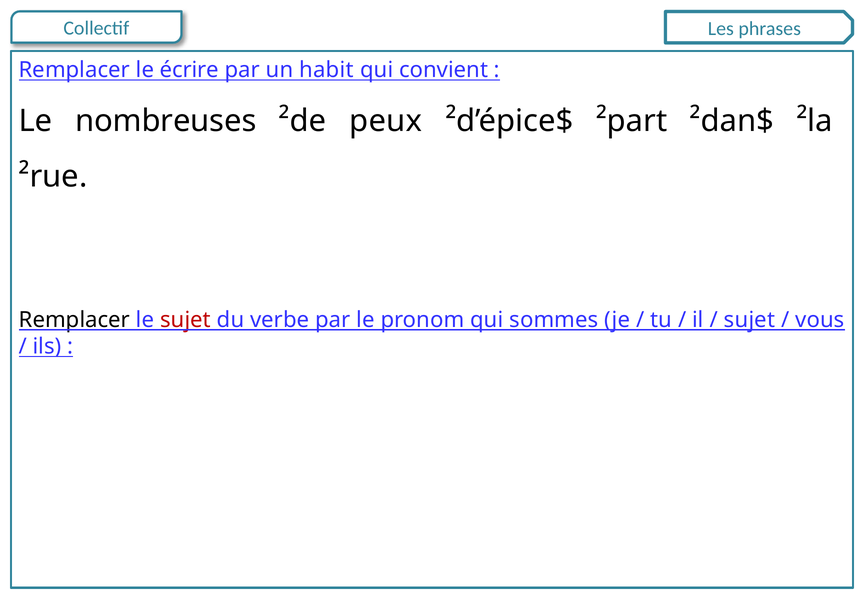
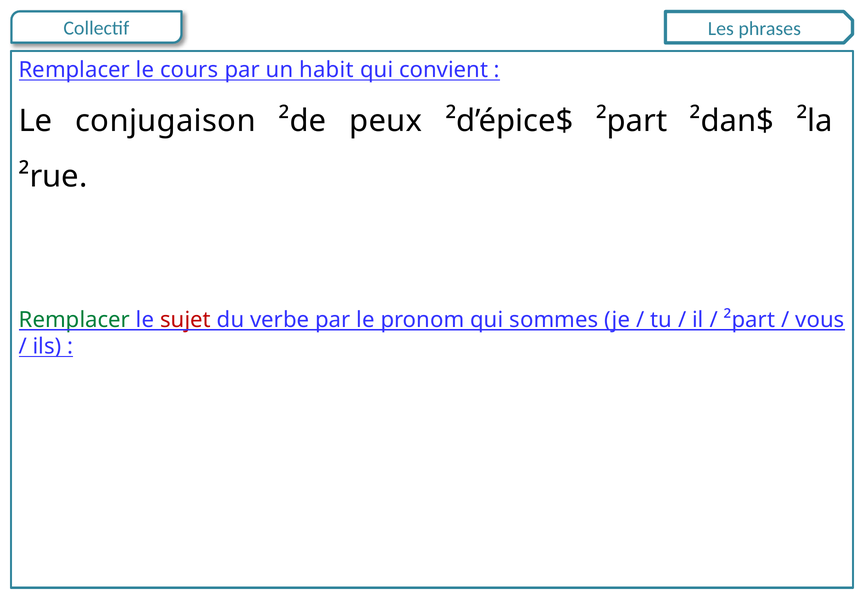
écrire: écrire -> cours (189, 70)
nombreuses: nombreuses -> conjugaison (165, 121)
Remplacer colour: black -> green (74, 320)
sujet: sujet -> ²part (750, 320)
